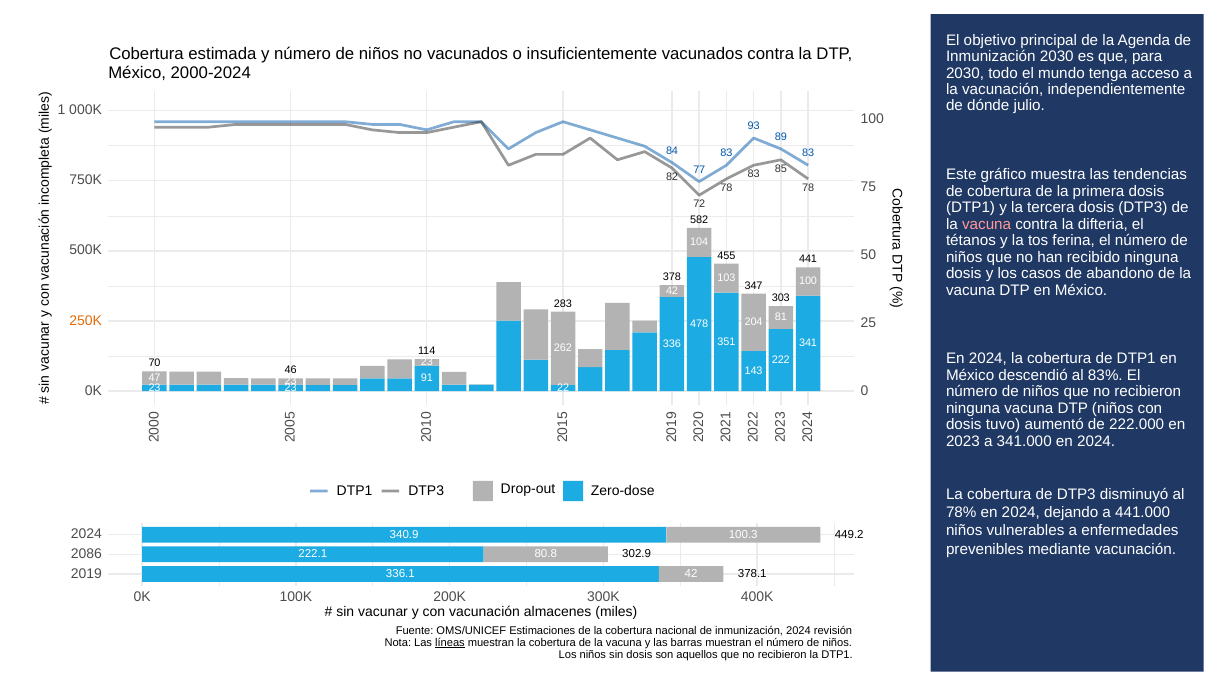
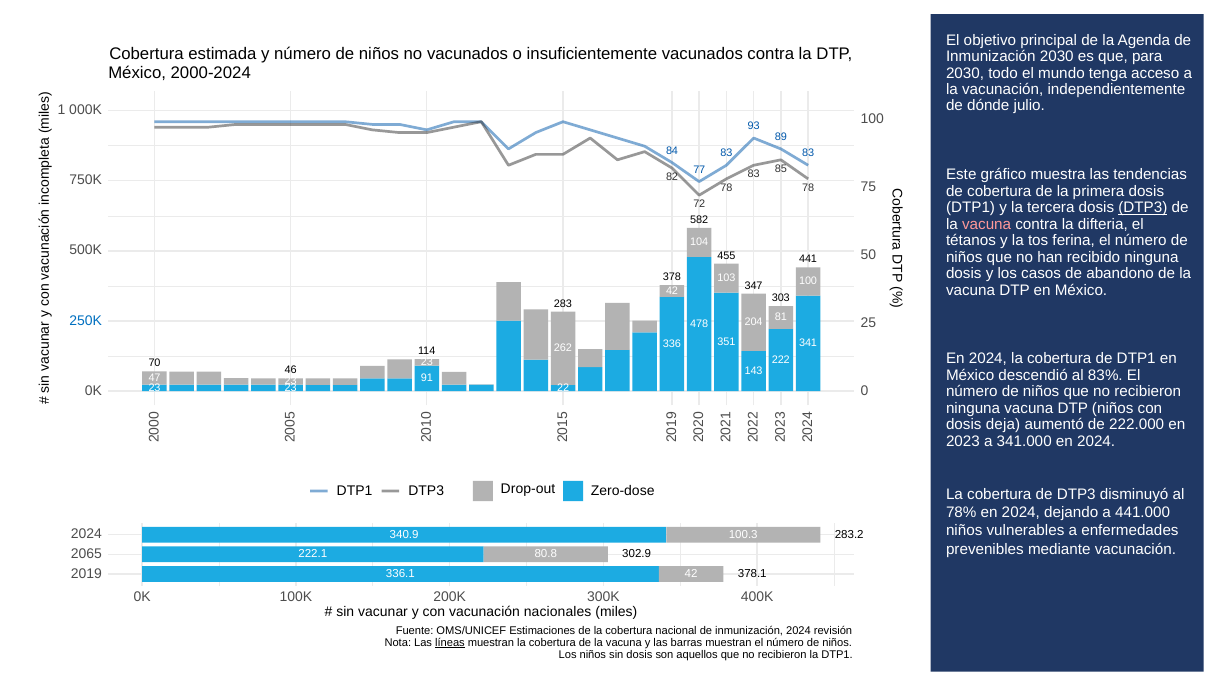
DTP3 underline: none -> present (1143, 208)
250K colour: orange -> blue (86, 320)
tuvo: tuvo -> deja (1003, 425)
449.2: 449.2 -> 283.2 (849, 534)
2086: 2086 -> 2065 (86, 554)
almacenes: almacenes -> nacionales (558, 611)
